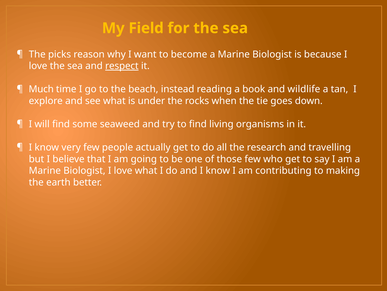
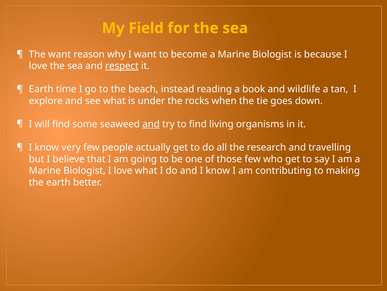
The picks: picks -> want (60, 54)
Much: Much -> Earth (41, 89)
and underline: none -> present (151, 124)
